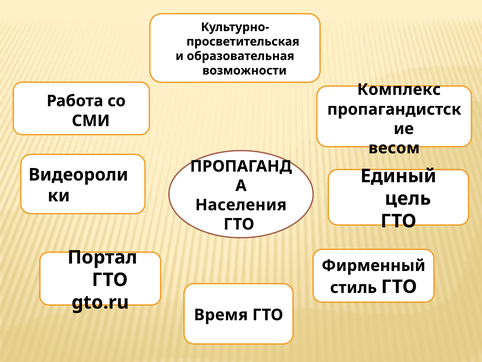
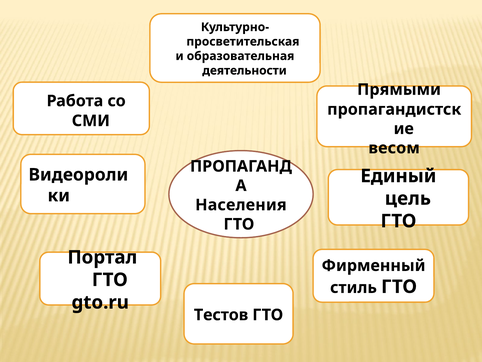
возможности: возможности -> деятельности (245, 70)
Комплекс: Комплекс -> Прямыми (399, 89)
Время: Время -> Тестов (221, 314)
